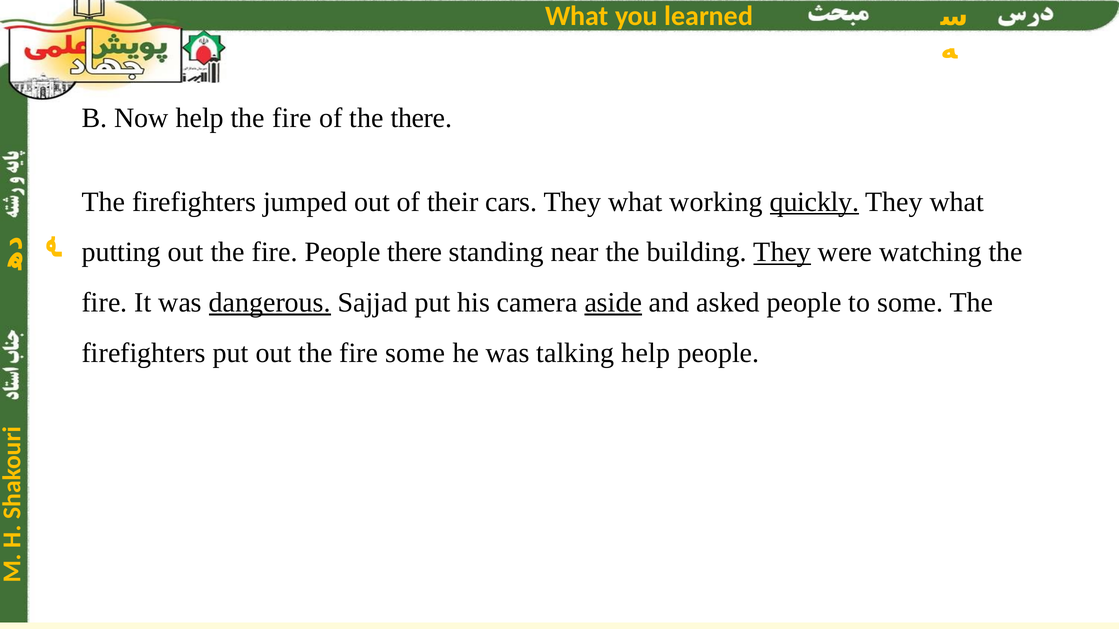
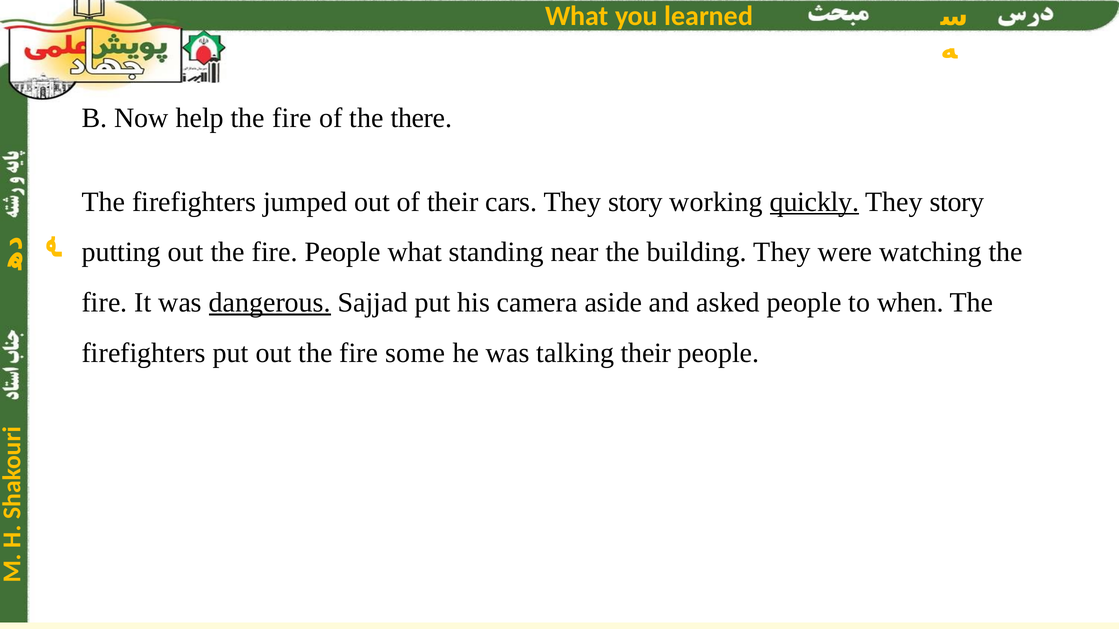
cars They what: what -> story (636, 202)
what: what -> story (957, 202)
People there: there -> what (415, 252)
They underline: present -> none (782, 252)
aside underline: present -> none (613, 303)
to some: some -> when (910, 303)
talking help: help -> their (646, 353)
